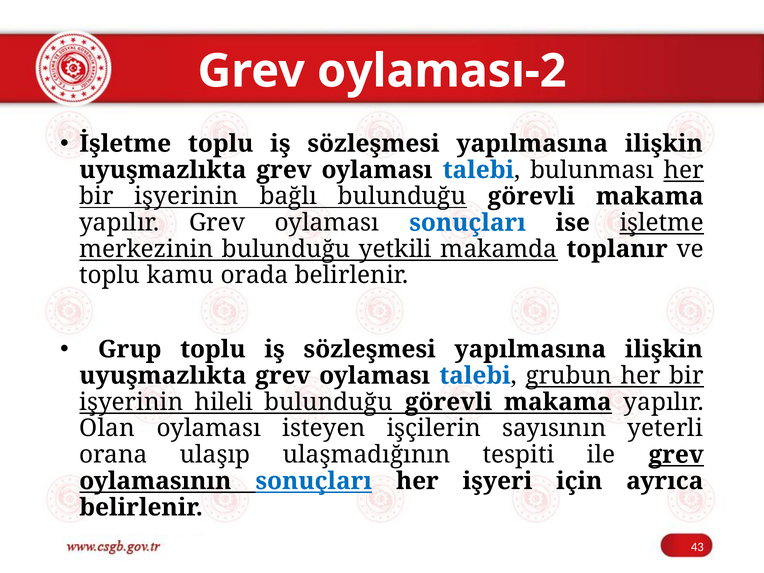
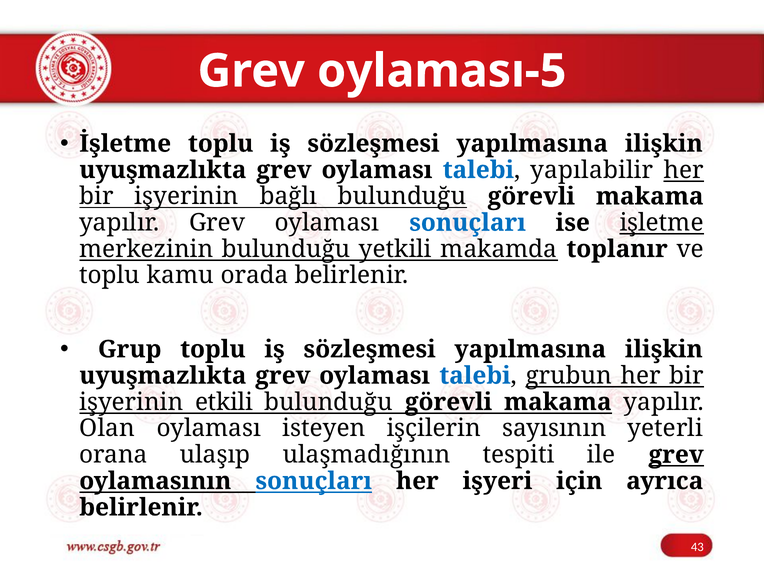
oylaması-2: oylaması-2 -> oylaması-5 (442, 71)
bulunması: bulunması -> yapılabilir (592, 170)
hileli: hileli -> etkili (224, 402)
